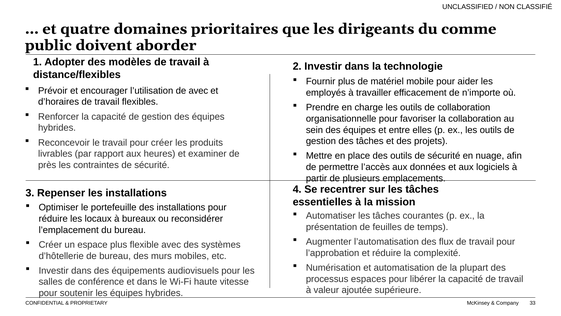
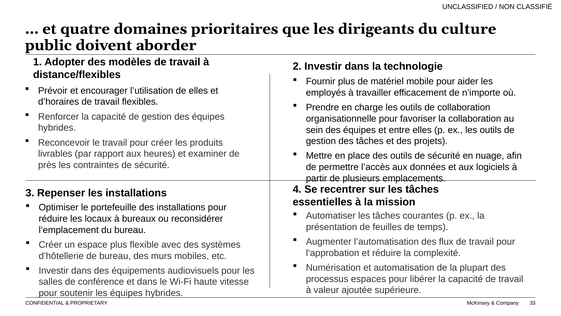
comme: comme -> culture (469, 29)
de avec: avec -> elles (198, 91)
